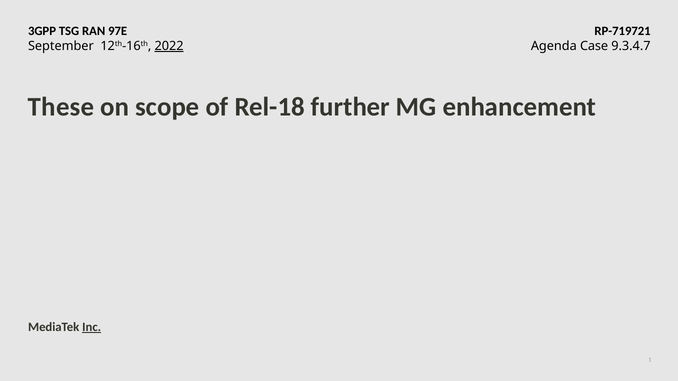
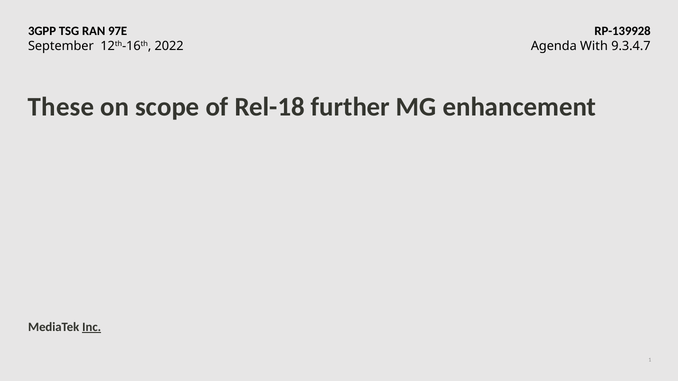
RP-719721: RP-719721 -> RP-139928 (623, 31)
2022 underline: present -> none (169, 46)
Case: Case -> With (594, 46)
